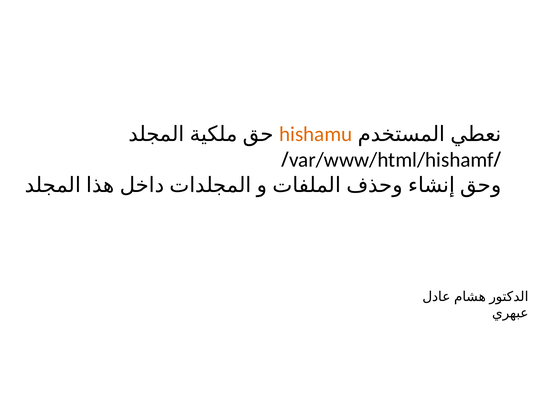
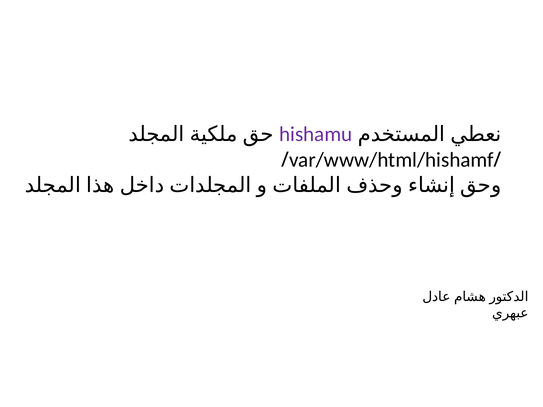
hishamu colour: orange -> purple (316, 134)
